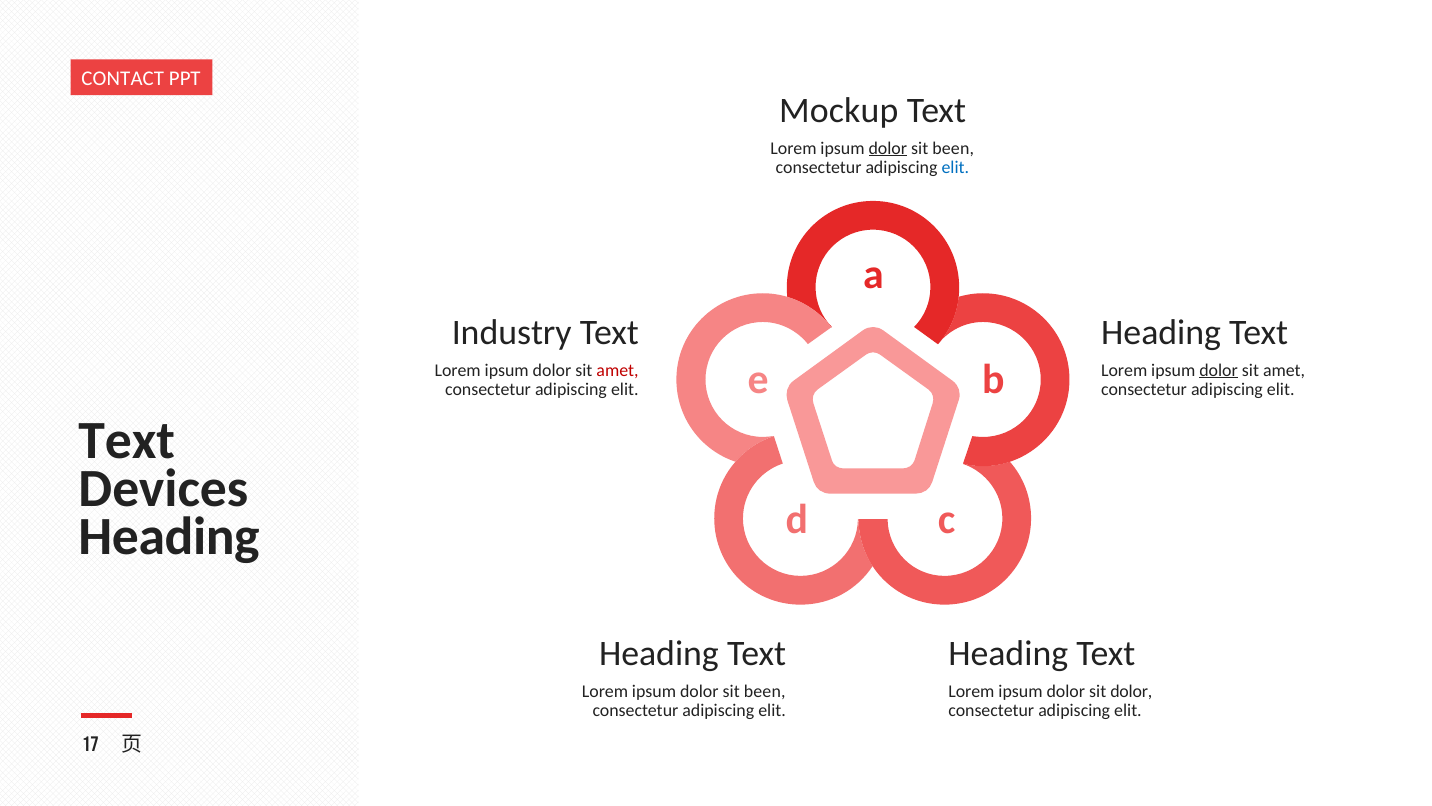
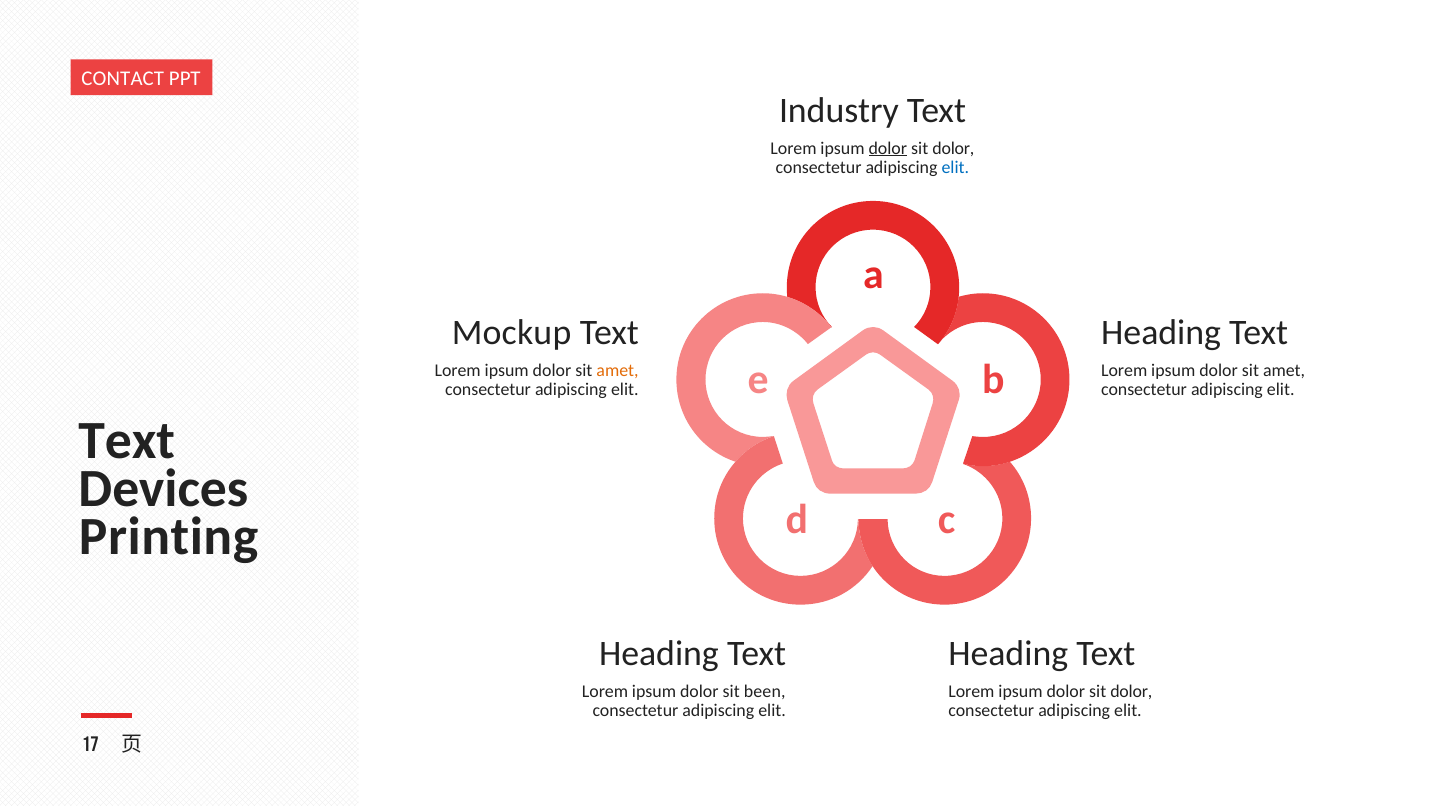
Mockup: Mockup -> Industry (839, 111)
been: been -> dolor (953, 148)
Industry: Industry -> Mockup (512, 332)
amet colour: red -> orange (617, 370)
dolor underline: present -> none (1219, 370)
Heading: Heading -> Printing (169, 537)
